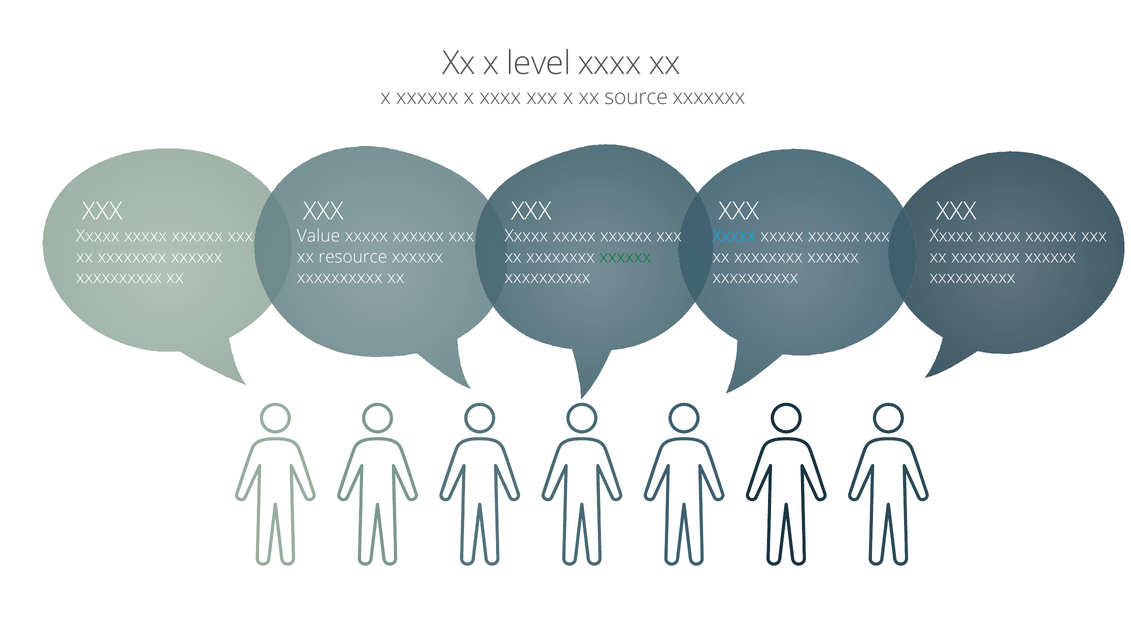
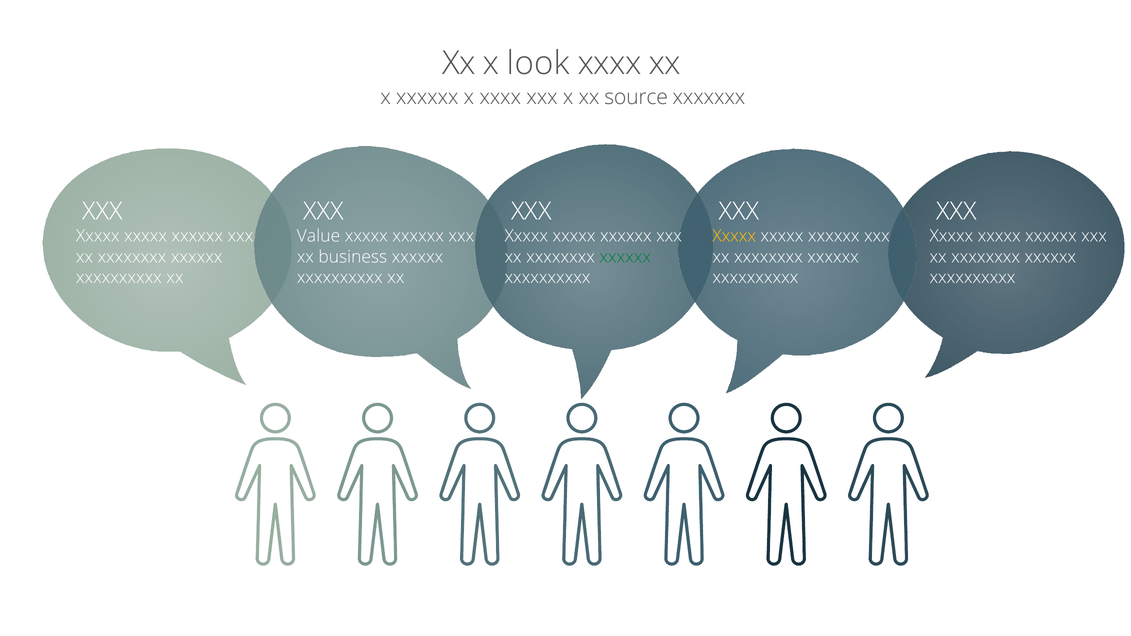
level: level -> look (538, 63)
Xxxxx colour: light blue -> yellow (734, 236)
resource: resource -> business (353, 257)
